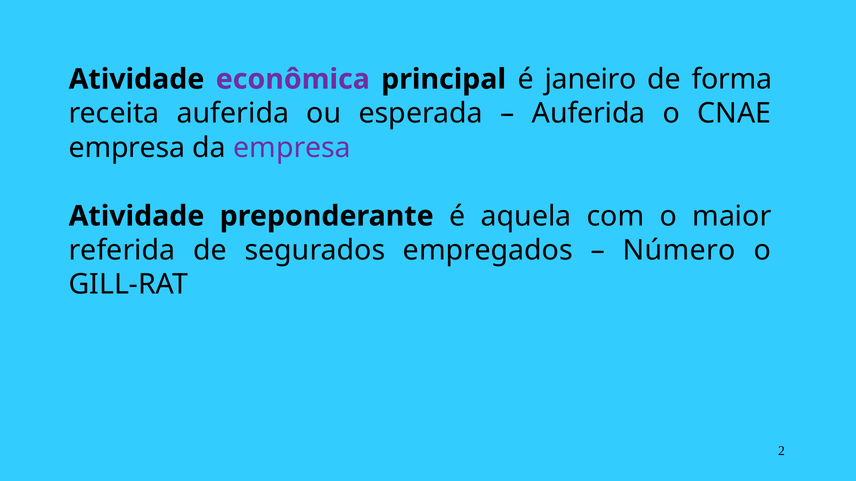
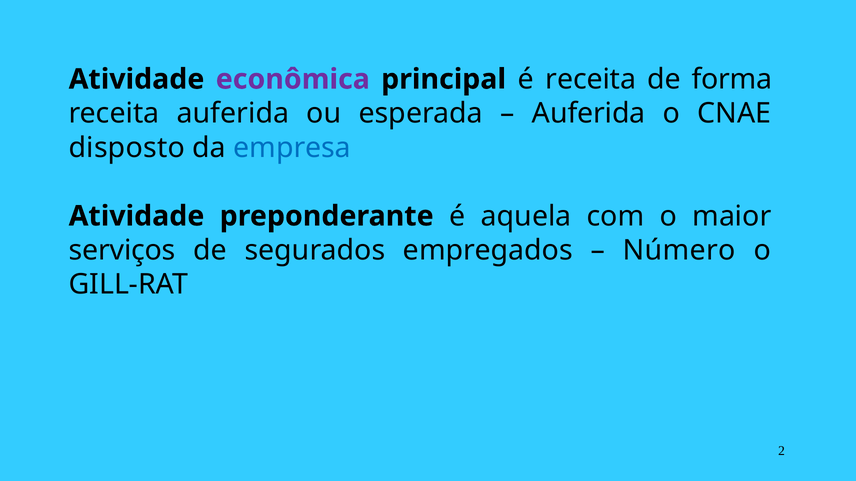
é janeiro: janeiro -> receita (591, 79)
empresa: empresa -> disposto (127, 148)
empresa colour: purple -> blue (292, 148)
referida: referida -> serviços (122, 251)
